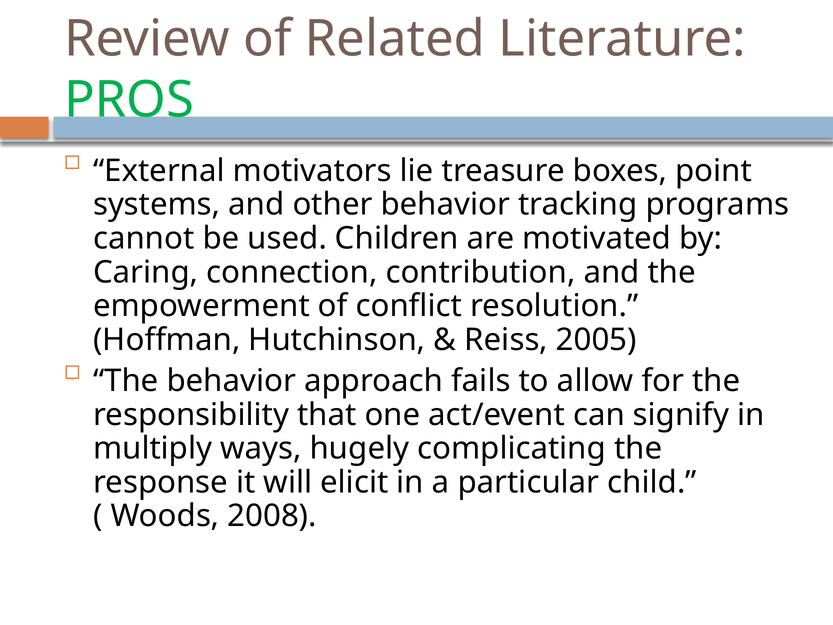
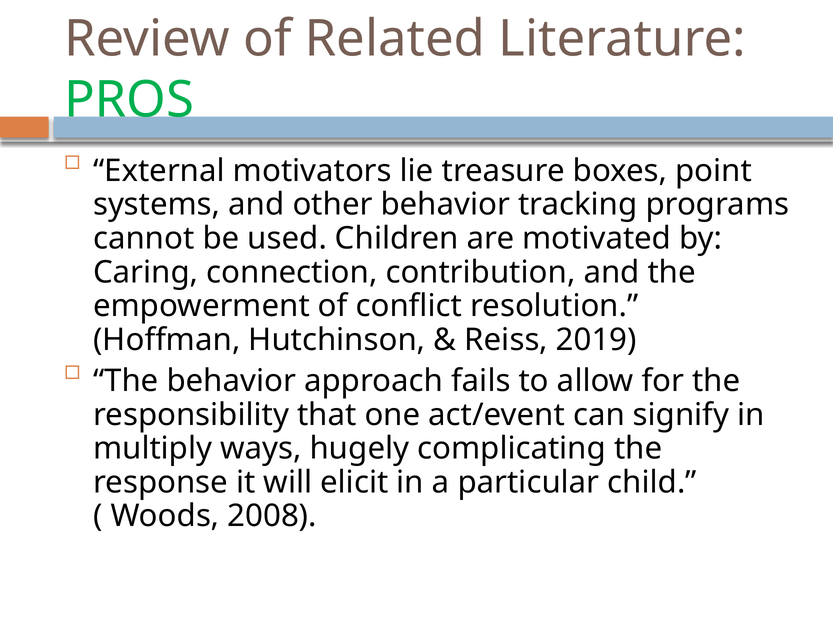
2005: 2005 -> 2019 (596, 340)
